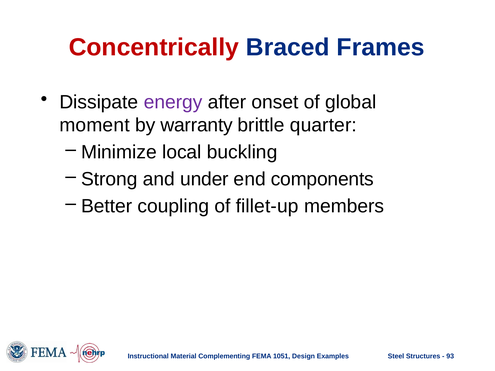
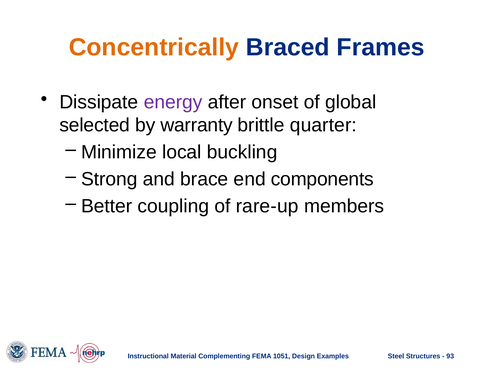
Concentrically colour: red -> orange (154, 47)
moment: moment -> selected (95, 125)
under: under -> brace (204, 179)
fillet-up: fillet-up -> rare-up (267, 206)
